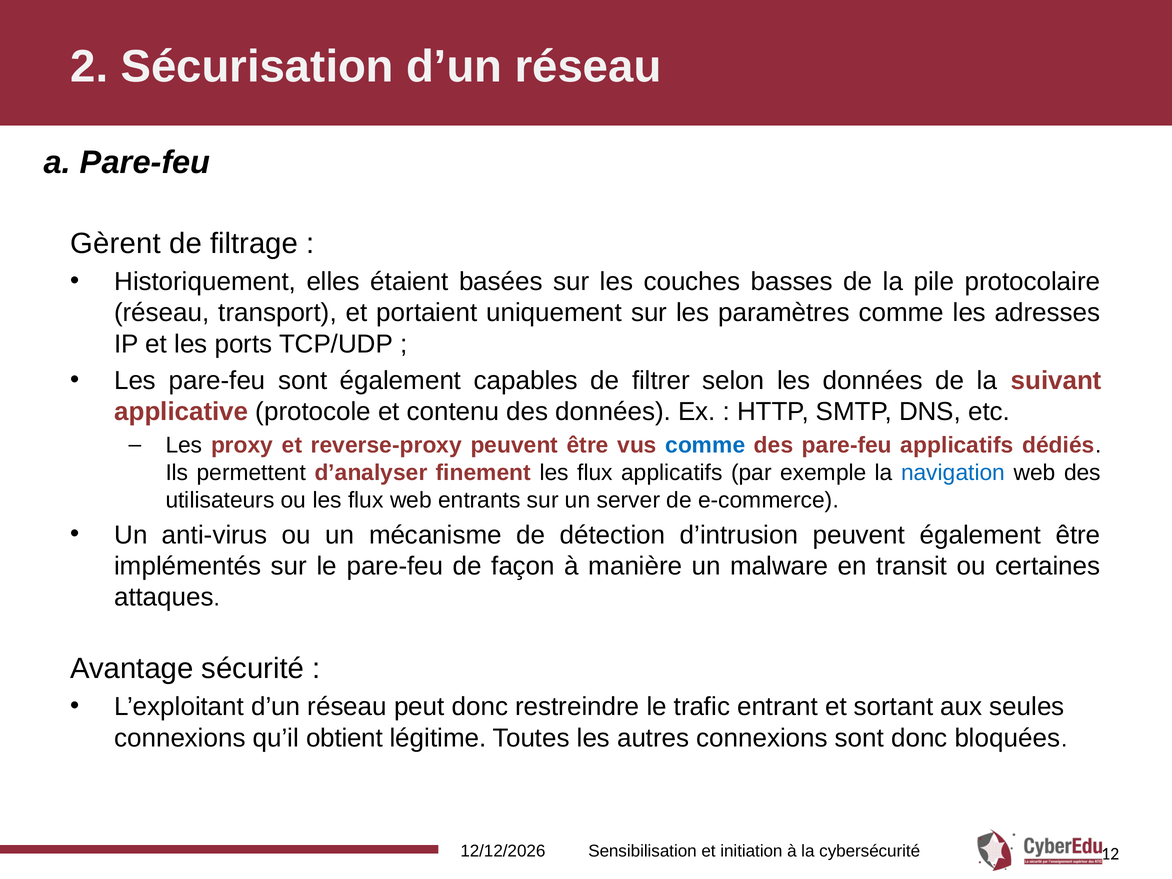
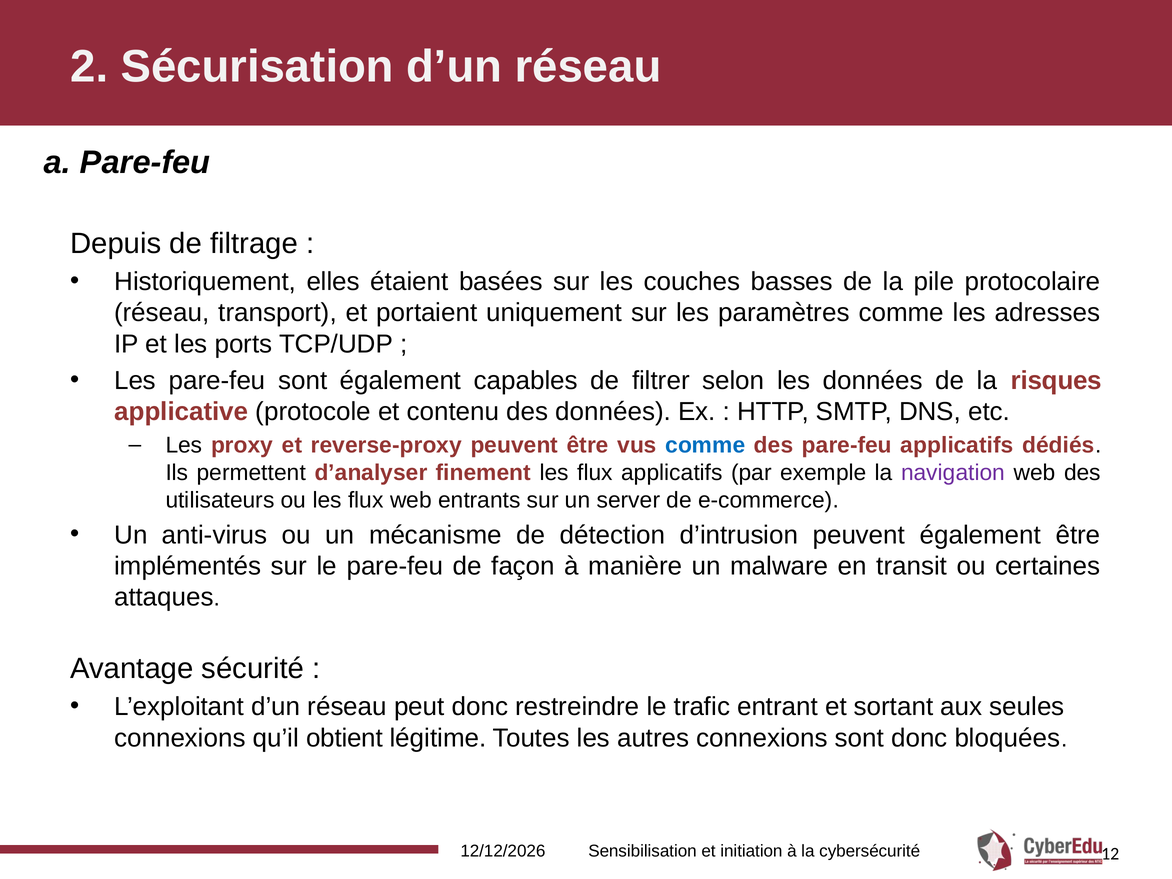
Gèrent: Gèrent -> Depuis (116, 243)
suivant: suivant -> risques (1056, 381)
navigation colour: blue -> purple (953, 473)
